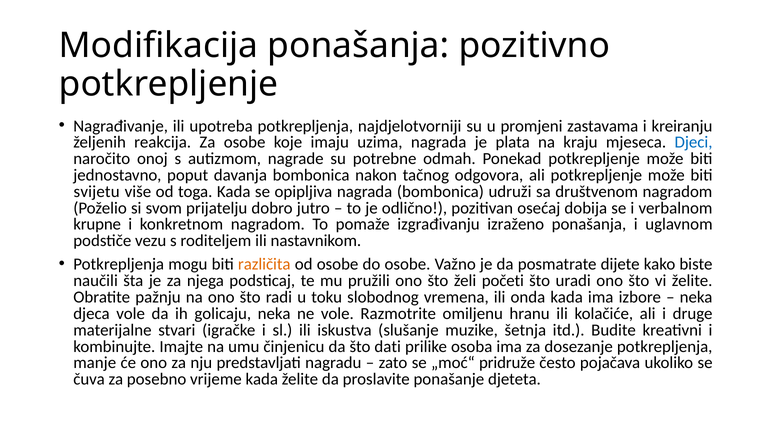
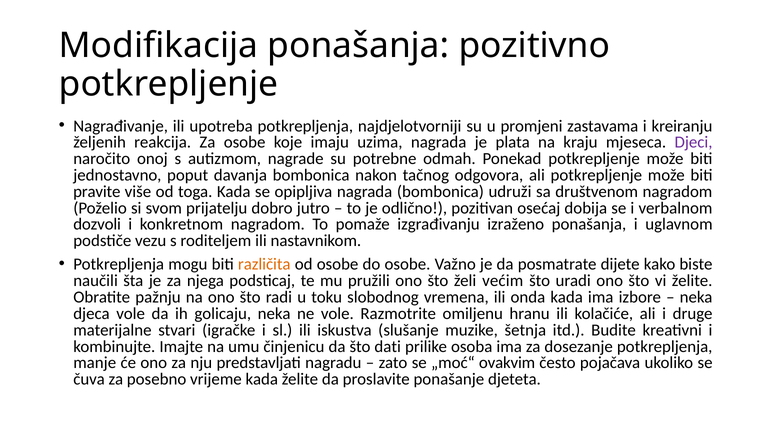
Djeci colour: blue -> purple (694, 142)
svijetu: svijetu -> pravite (97, 192)
krupne: krupne -> dozvoli (97, 225)
početi: početi -> većim (503, 281)
pridruže: pridruže -> ovakvim (507, 363)
